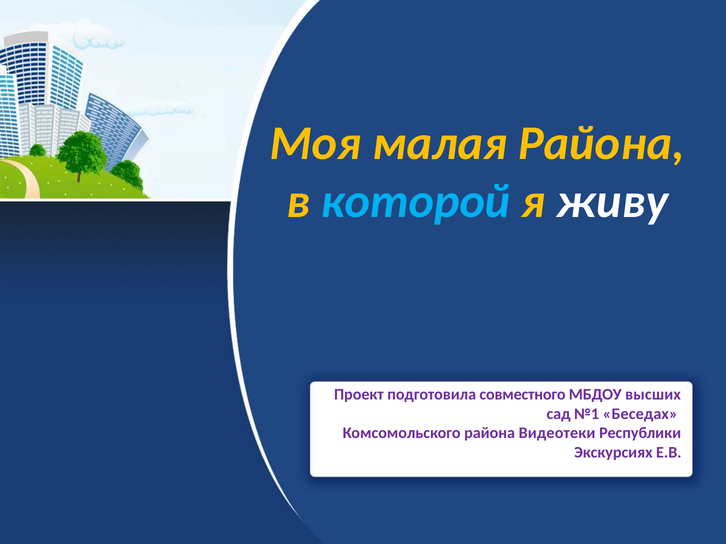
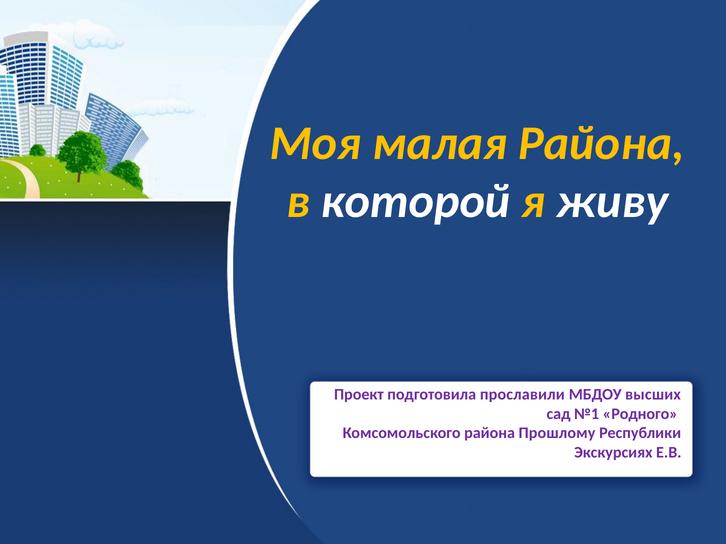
которой colour: light blue -> white (416, 202)
совместного: совместного -> прославили (522, 395)
Беседах: Беседах -> Родного (640, 414)
Видеотеки: Видеотеки -> Прошлому (557, 434)
